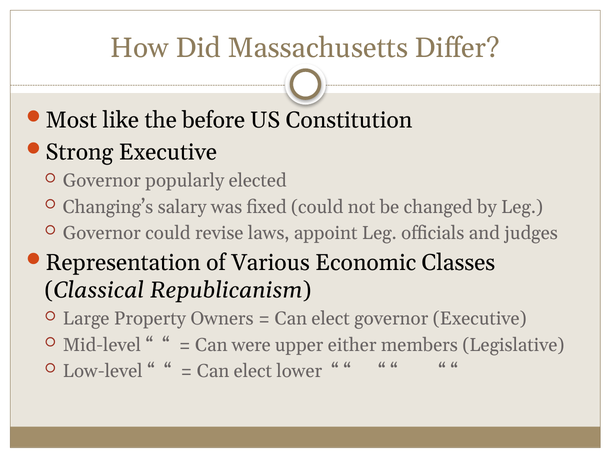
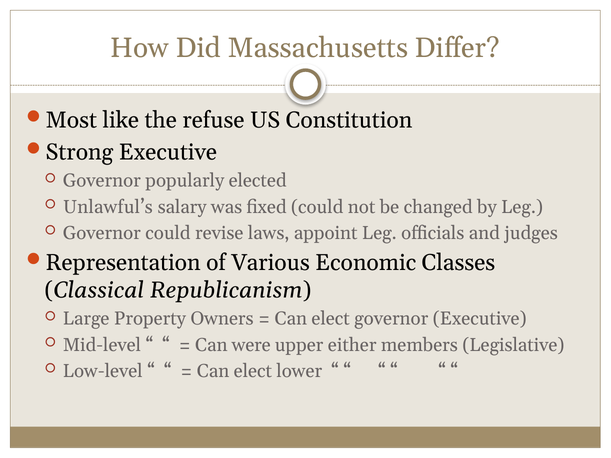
before: before -> refuse (213, 120)
Changing’s: Changing’s -> Unlawful’s (108, 207)
